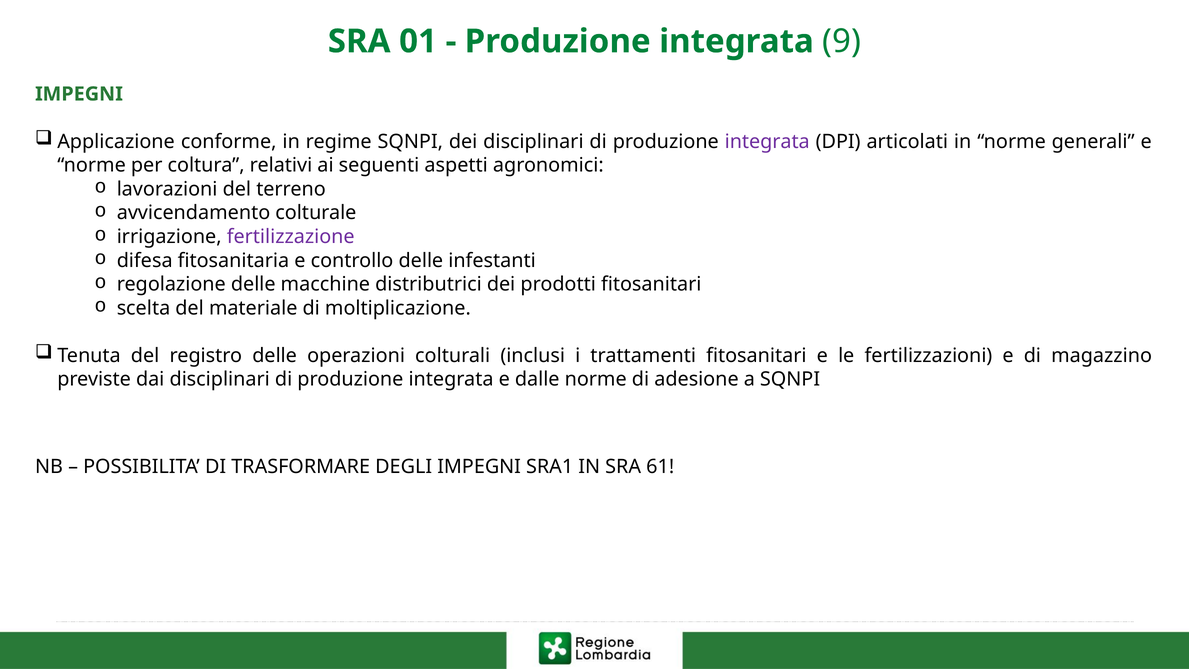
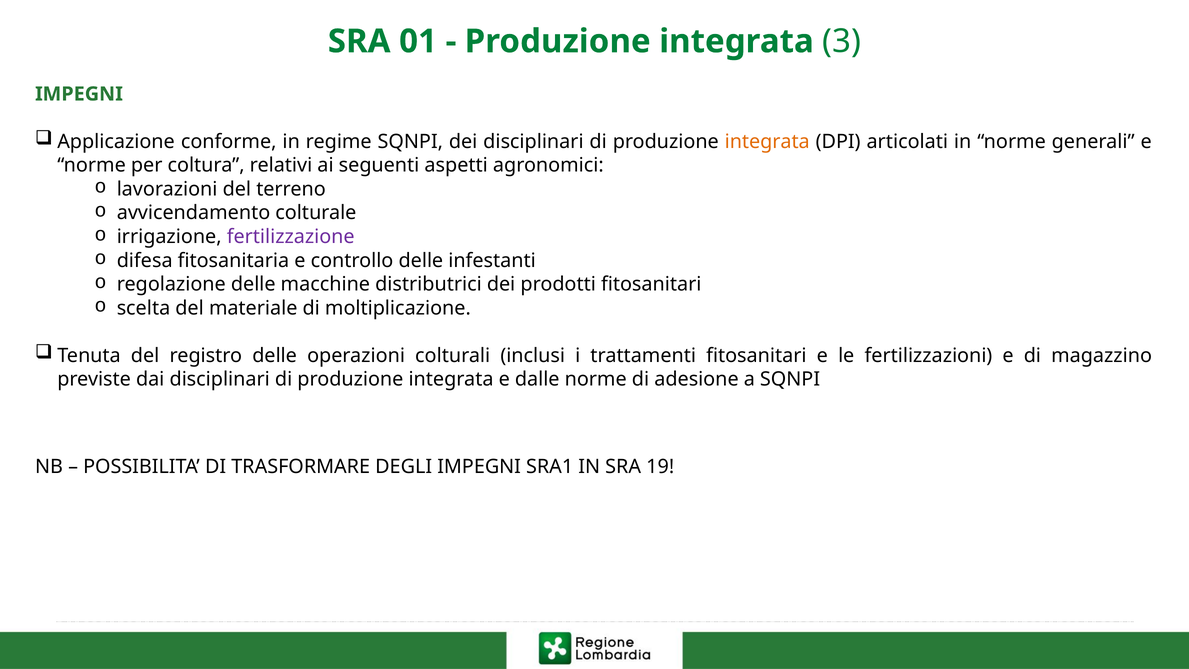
9: 9 -> 3 (842, 41)
integrata colour: purple -> orange (767, 142)
61: 61 -> 19 (660, 466)
